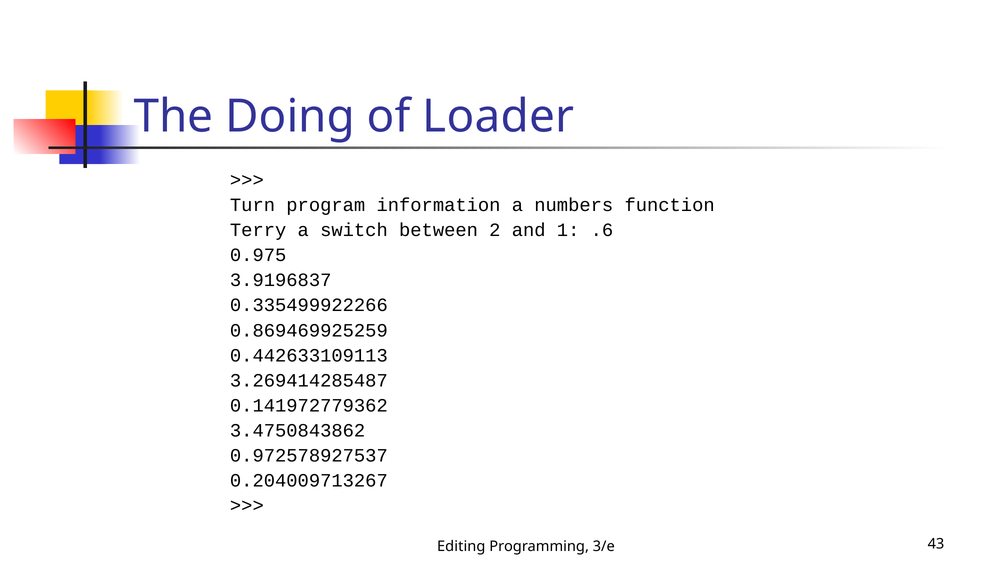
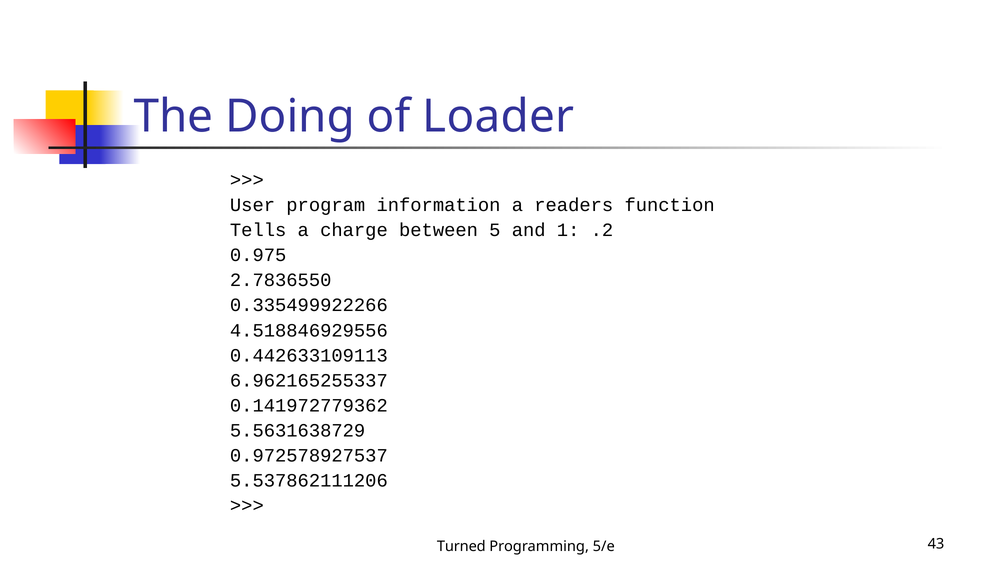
Turn: Turn -> User (253, 205)
numbers: numbers -> readers (574, 205)
Terry: Terry -> Tells (258, 230)
switch: switch -> charge (354, 230)
2: 2 -> 5 (495, 230)
.6: .6 -> .2 (602, 230)
3.9196837: 3.9196837 -> 2.7836550 (281, 280)
0.869469925259: 0.869469925259 -> 4.518846929556 (309, 330)
3.269414285487: 3.269414285487 -> 6.962165255337 (309, 380)
3.4750843862: 3.4750843862 -> 5.5631638729 (298, 430)
0.204009713267: 0.204009713267 -> 5.537862111206 (309, 480)
Editing: Editing -> Turned (461, 546)
3/e: 3/e -> 5/e (604, 546)
